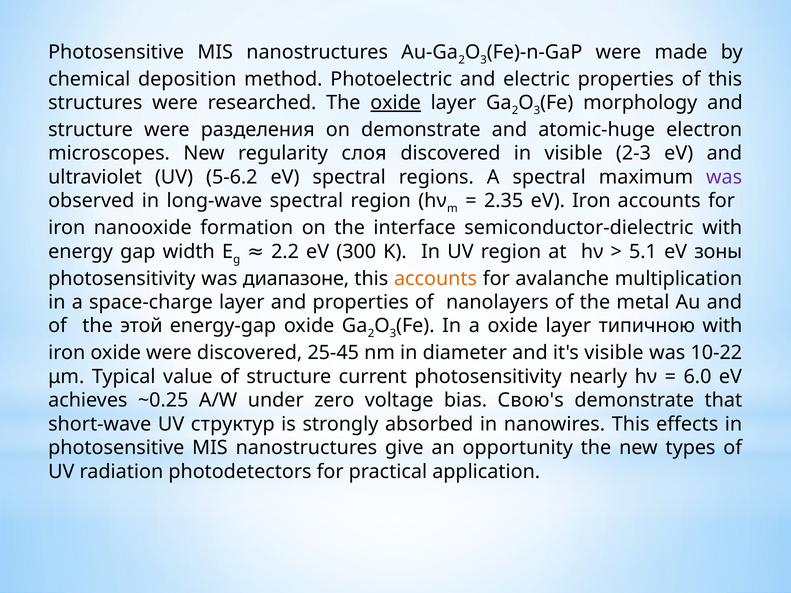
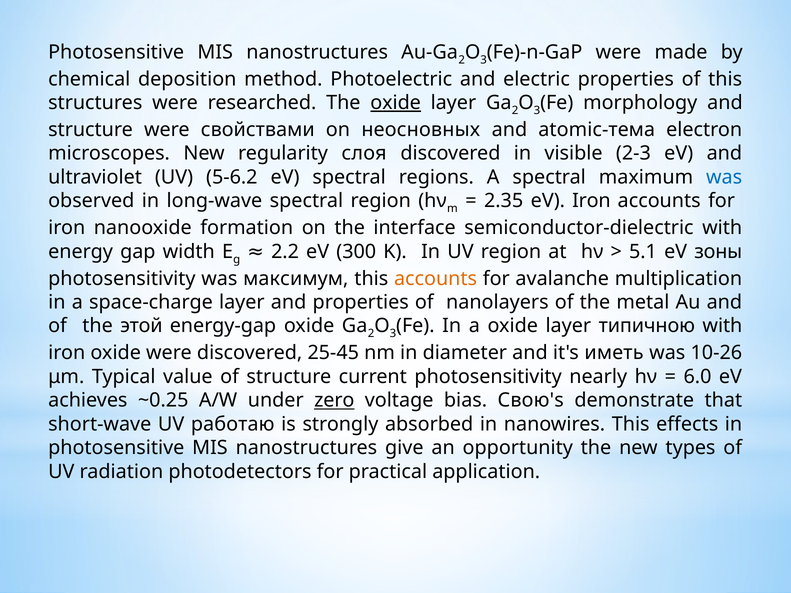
разделения: разделения -> свойствами (258, 130)
on demonstrate: demonstrate -> неосновных (421, 130)
atomic-huge: atomic-huge -> atomic-тема (597, 130)
was colour: purple -> blue (724, 177)
диапазоне: диапазоне -> максимум (296, 279)
it's visible: visible -> иметь (614, 353)
10-22: 10-22 -> 10-26 (716, 353)
zero underline: none -> present (334, 401)
структур: структур -> работаю (233, 424)
